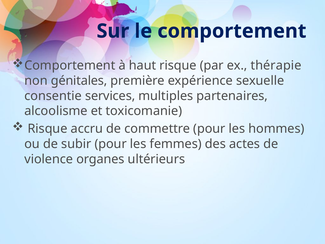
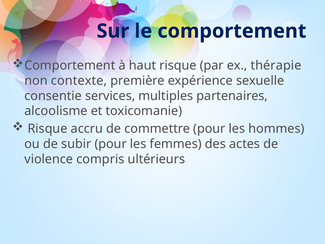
génitales: génitales -> contexte (79, 81)
organes: organes -> compris (100, 159)
